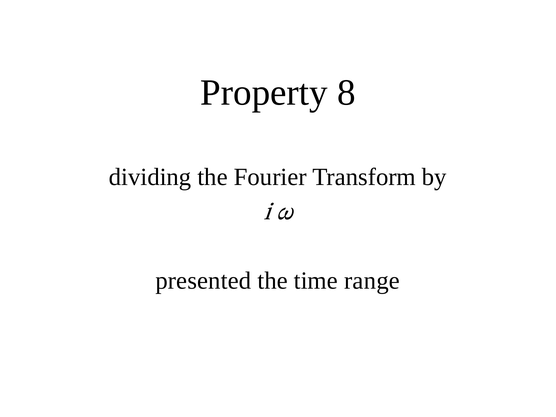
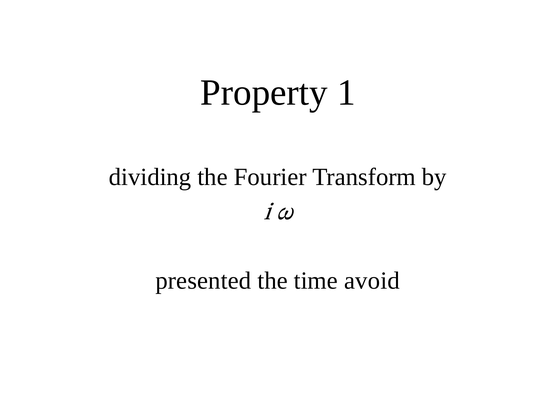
8: 8 -> 1 (346, 92)
range: range -> avoid (372, 281)
